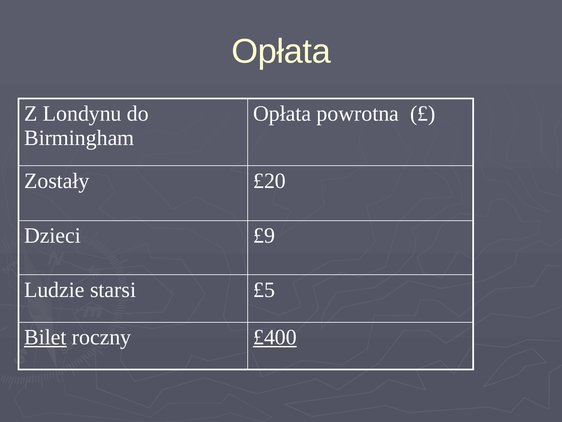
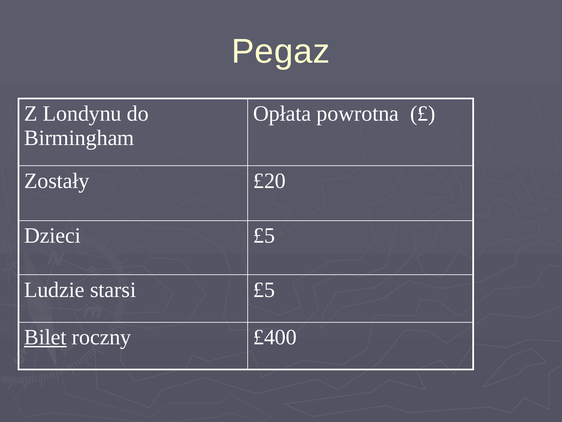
Opłata: Opłata -> Pegaz (281, 52)
Dzieci £9: £9 -> £5 (264, 235)
£400 underline: present -> none (275, 337)
